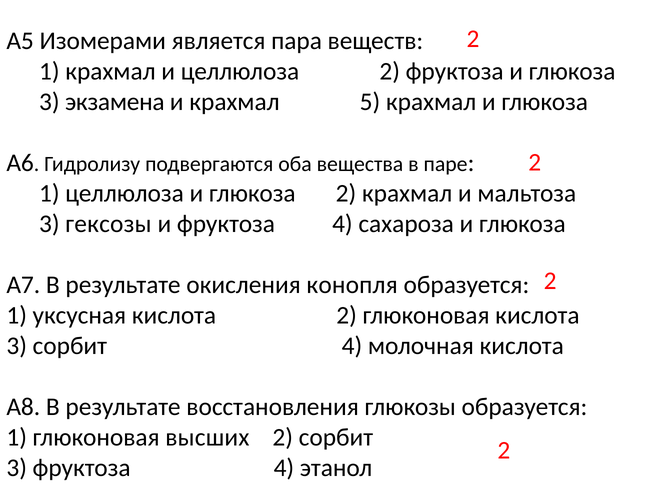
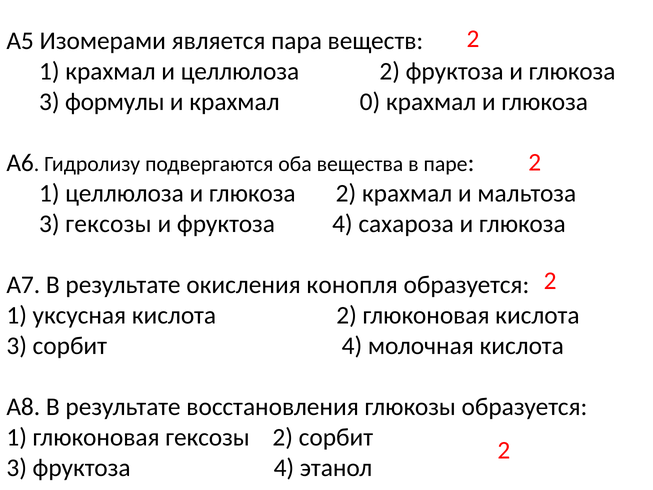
экзамена: экзамена -> формулы (115, 102)
5: 5 -> 0 (370, 102)
глюконовая высших: высших -> гексозы (208, 437)
